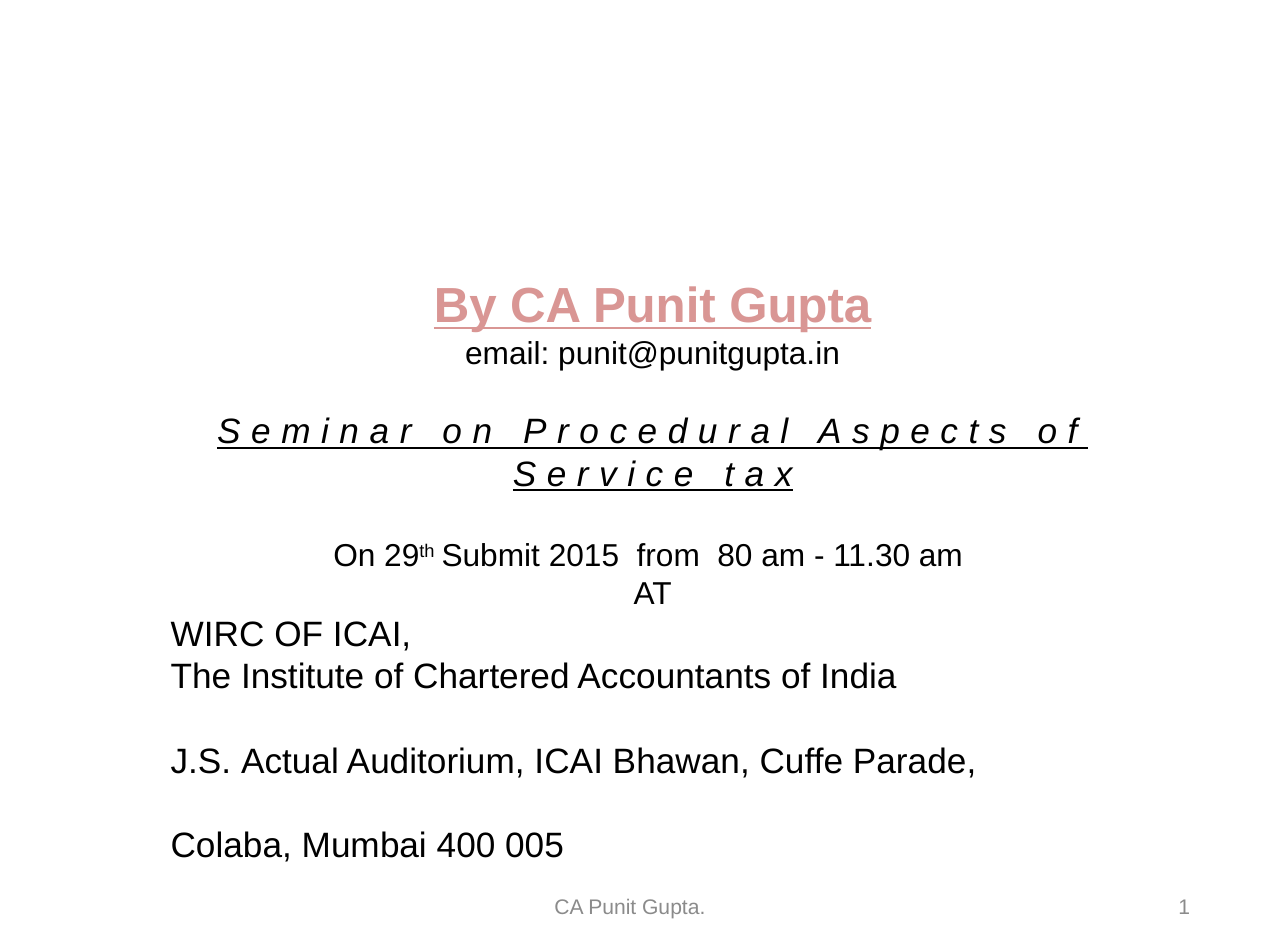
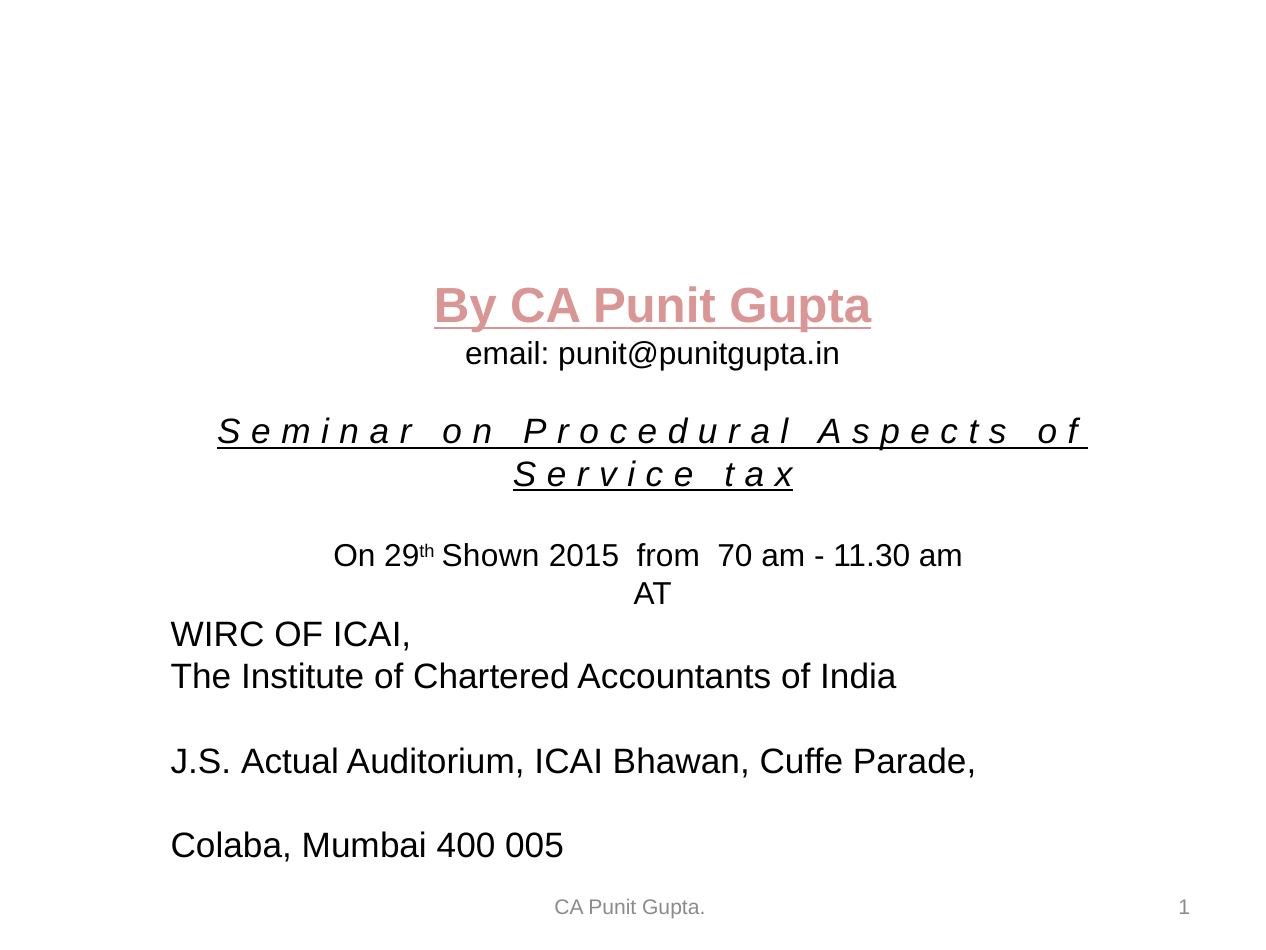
Submit: Submit -> Shown (491, 556)
80: 80 -> 70 (735, 556)
